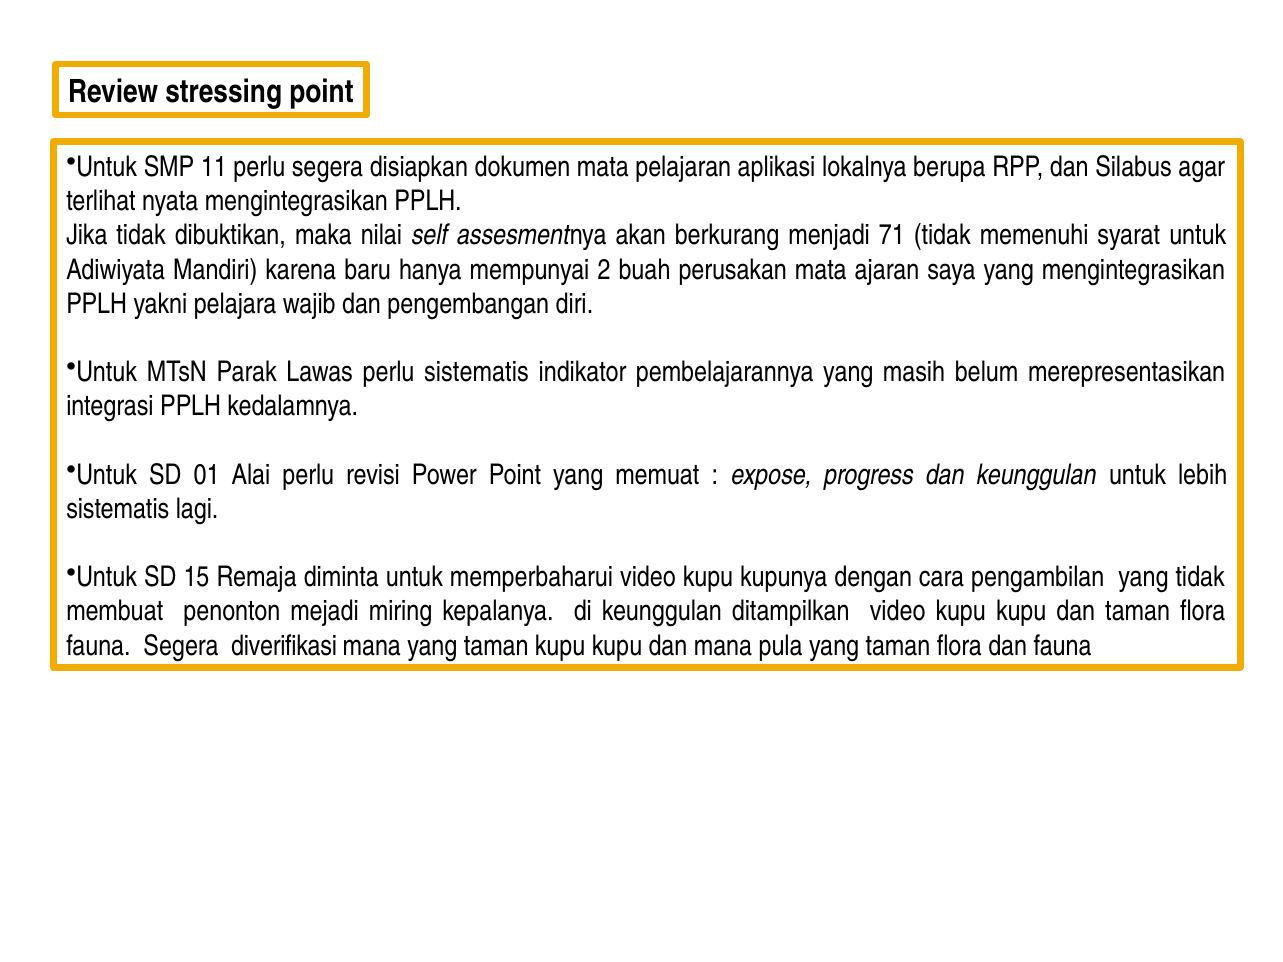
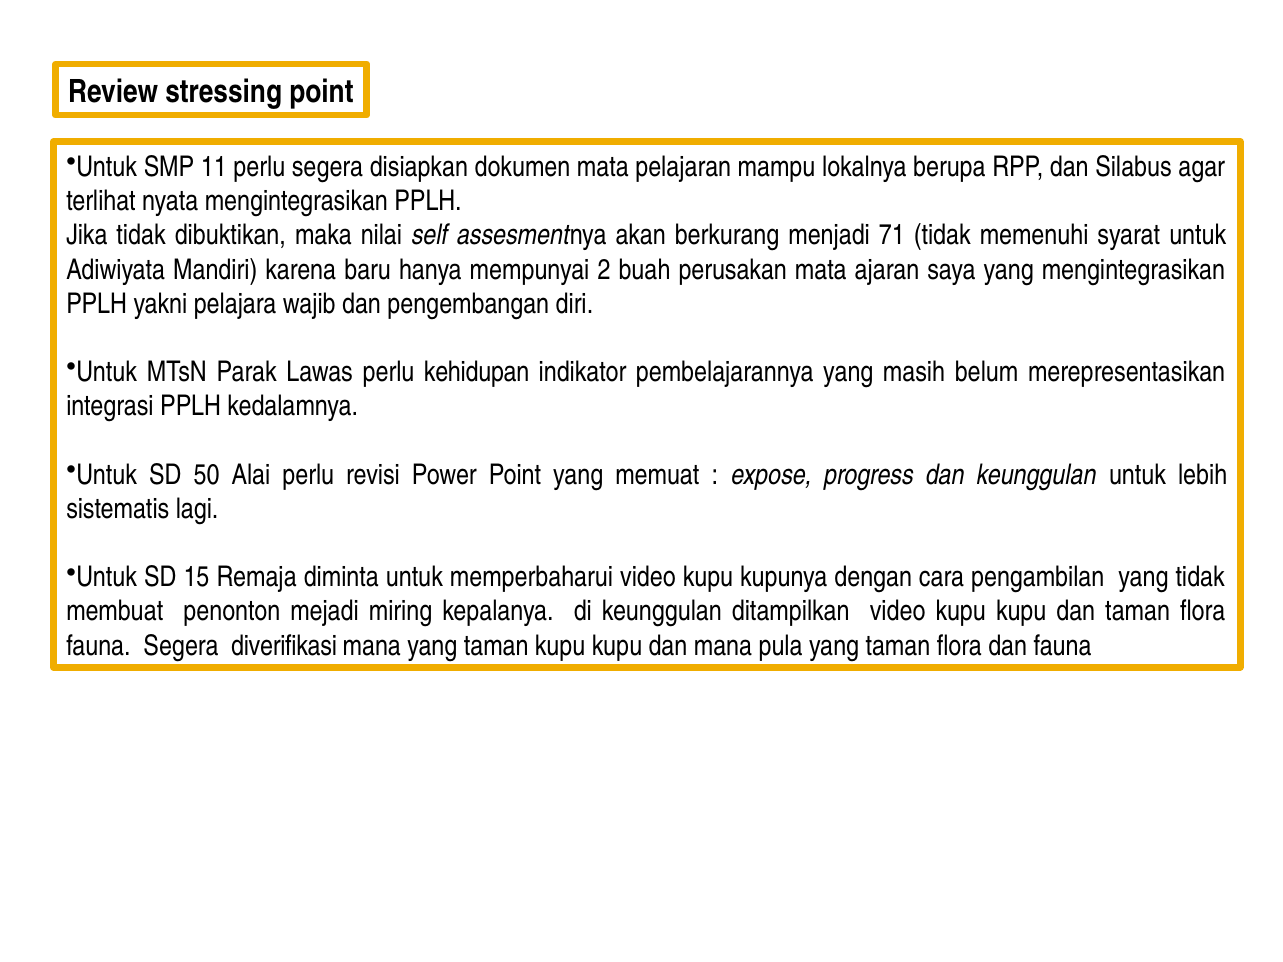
aplikasi: aplikasi -> mampu (777, 167)
perlu sistematis: sistematis -> kehidupan (477, 372)
01: 01 -> 50 (207, 475)
